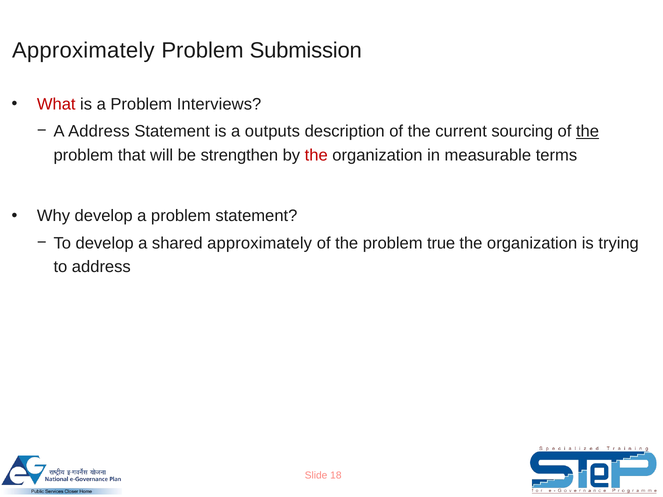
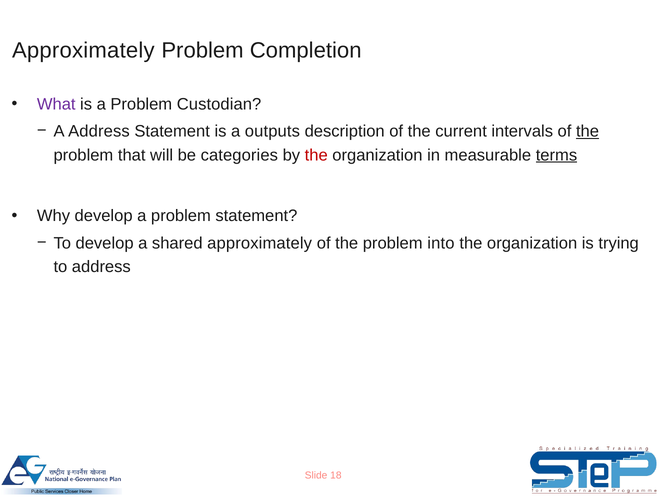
Submission: Submission -> Completion (306, 51)
What colour: red -> purple (56, 104)
Interviews: Interviews -> Custodian (219, 104)
sourcing: sourcing -> intervals (522, 131)
strengthen: strengthen -> categories (239, 155)
terms underline: none -> present (556, 155)
true: true -> into (441, 243)
